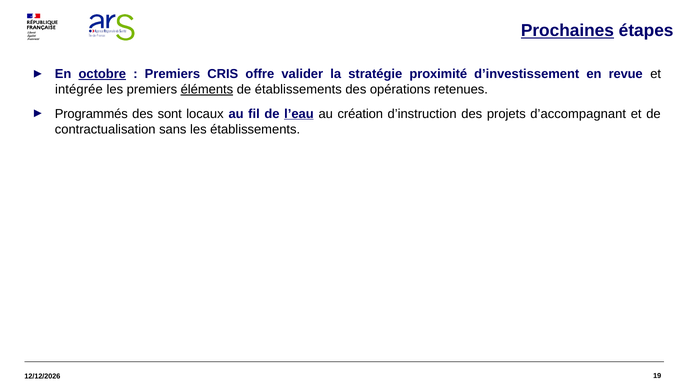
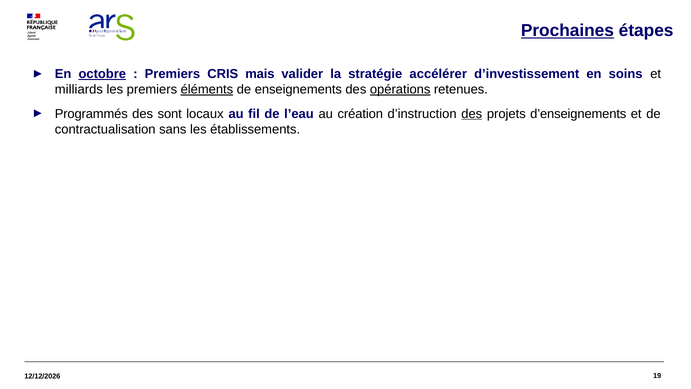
offre: offre -> mais (260, 74)
proximité: proximité -> accélérer (438, 74)
revue: revue -> soins (626, 74)
intégrée: intégrée -> milliards (79, 89)
de établissements: établissements -> enseignements (298, 89)
opérations underline: none -> present (400, 89)
l’eau underline: present -> none (299, 114)
des underline: none -> present (472, 114)
d’accompagnant: d’accompagnant -> d’enseignements (578, 114)
